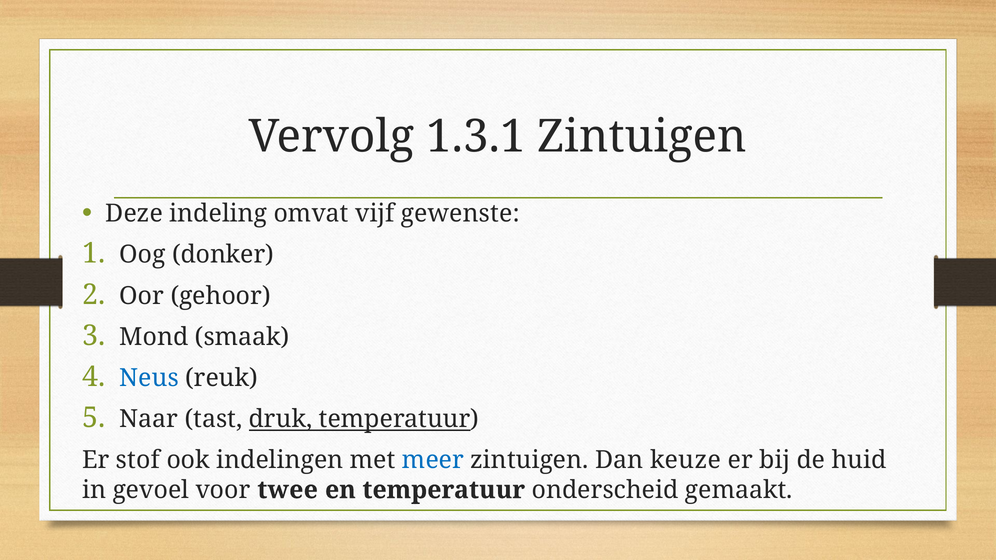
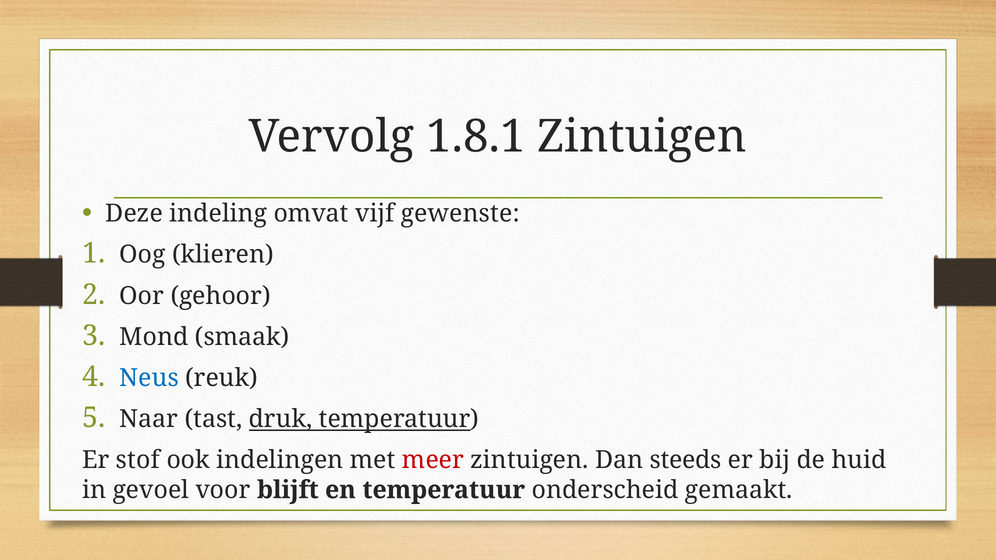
1.3.1: 1.3.1 -> 1.8.1 (476, 137)
donker: donker -> klieren (223, 255)
meer colour: blue -> red (433, 460)
keuze: keuze -> steeds (686, 460)
twee: twee -> blijft (288, 490)
